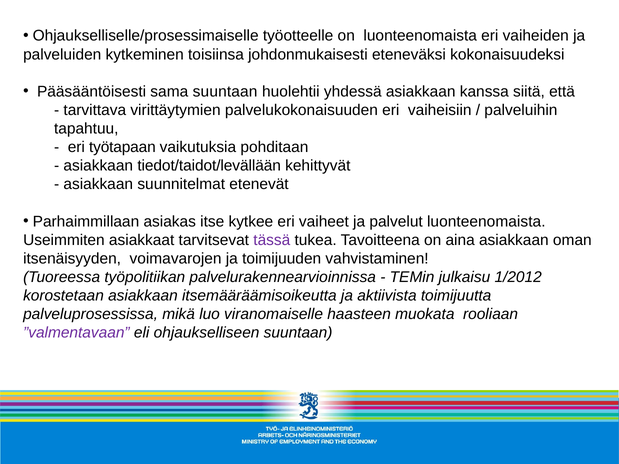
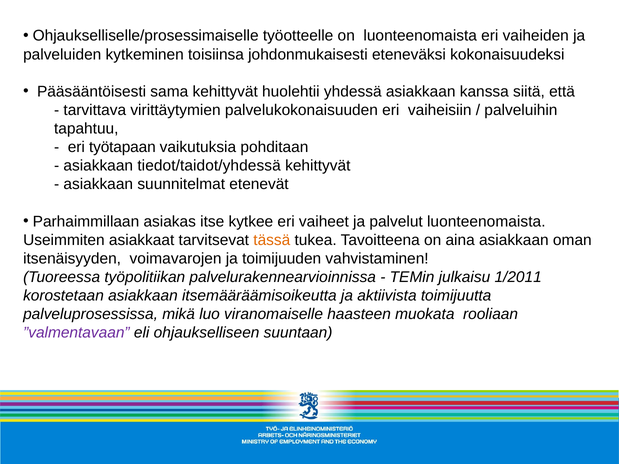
sama suuntaan: suuntaan -> kehittyvät (225, 92)
tiedot/taidot/levällään: tiedot/taidot/levällään -> tiedot/taidot/yhdessä (209, 166)
tässä colour: purple -> orange (272, 240)
1/2012: 1/2012 -> 1/2011 (518, 277)
